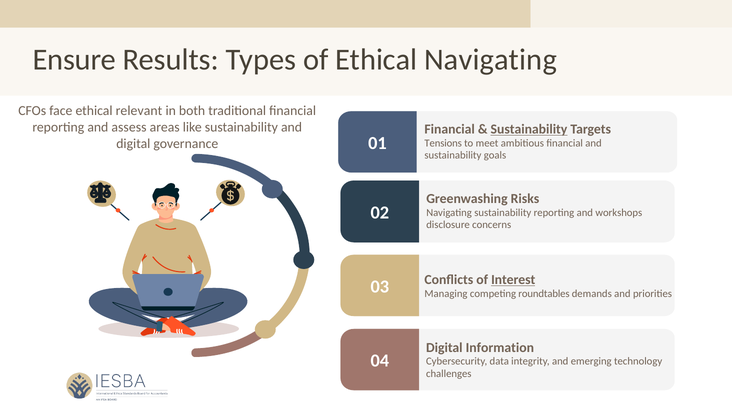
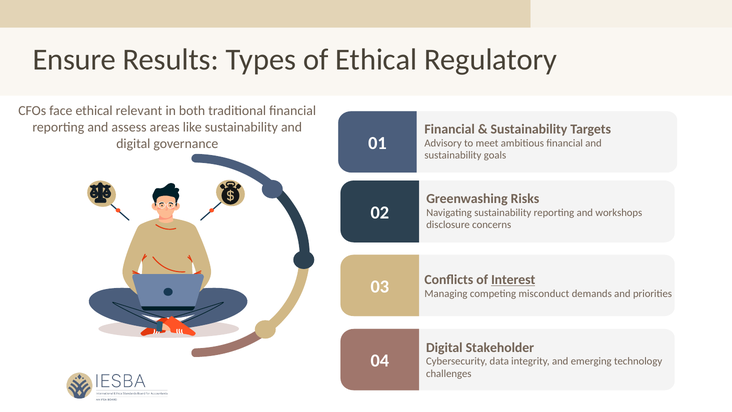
Ethical Navigating: Navigating -> Regulatory (491, 60)
Sustainability underline: present -> none (529, 129)
Tensions: Tensions -> Advisory (443, 143)
roundtables: roundtables -> misconduct (544, 294)
Information: Information -> Stakeholder (500, 347)
